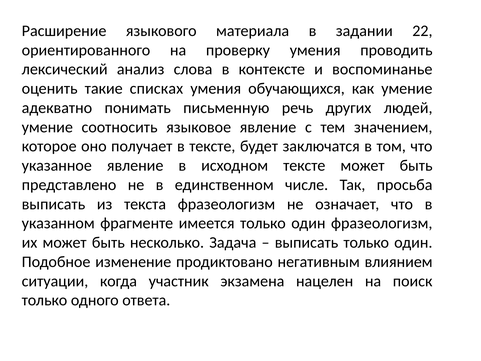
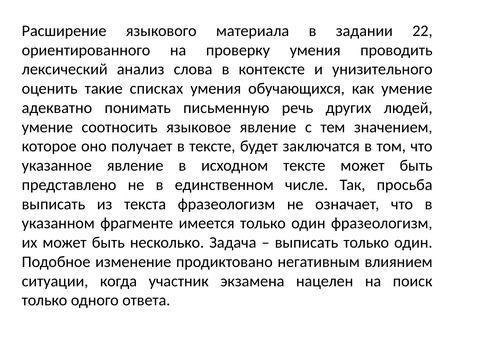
воспоминанье: воспоминанье -> унизительного (382, 69)
